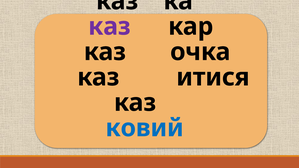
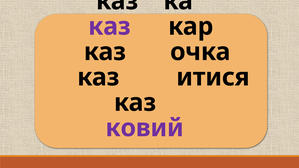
ковий colour: blue -> purple (145, 128)
